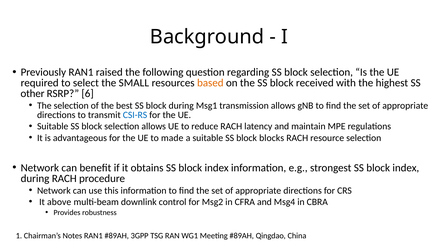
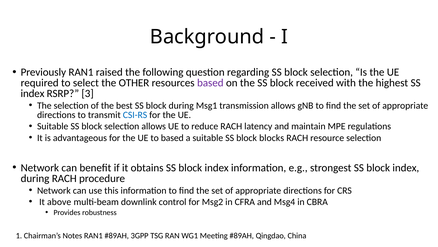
SMALL: SMALL -> OTHER (134, 83)
based colour: orange -> purple (210, 83)
other: other -> index (33, 93)
6: 6 -> 3 (88, 93)
to made: made -> based (172, 138)
